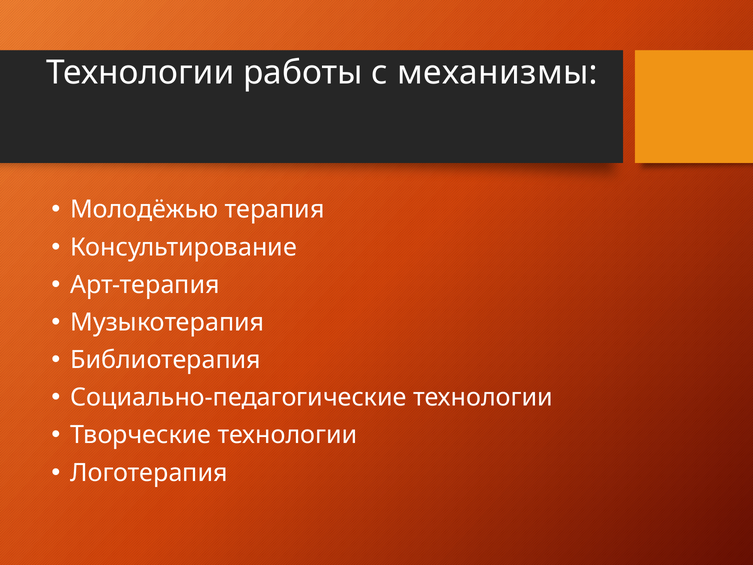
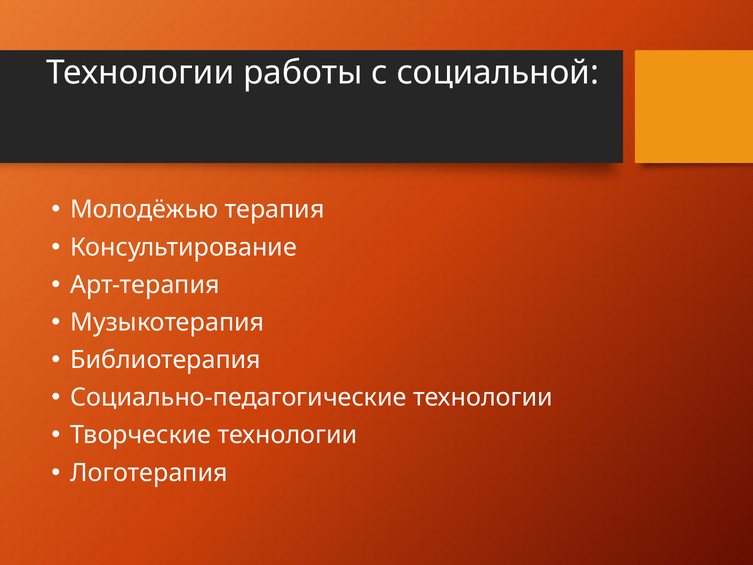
механизмы: механизмы -> социальной (498, 73)
